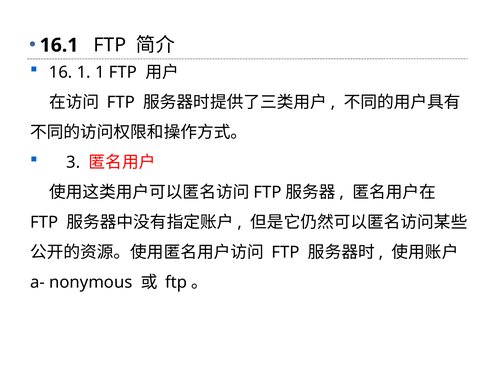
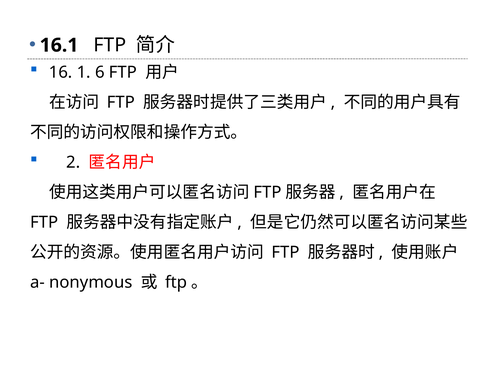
1 1: 1 -> 6 (100, 73)
3: 3 -> 2 (73, 163)
